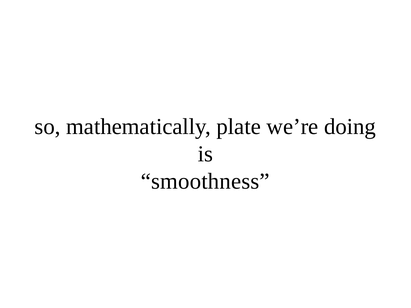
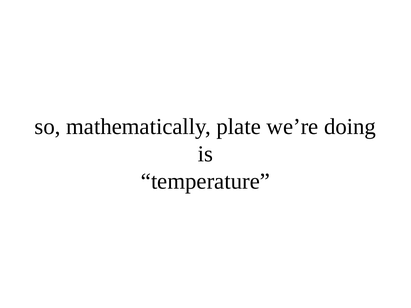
smoothness: smoothness -> temperature (205, 181)
